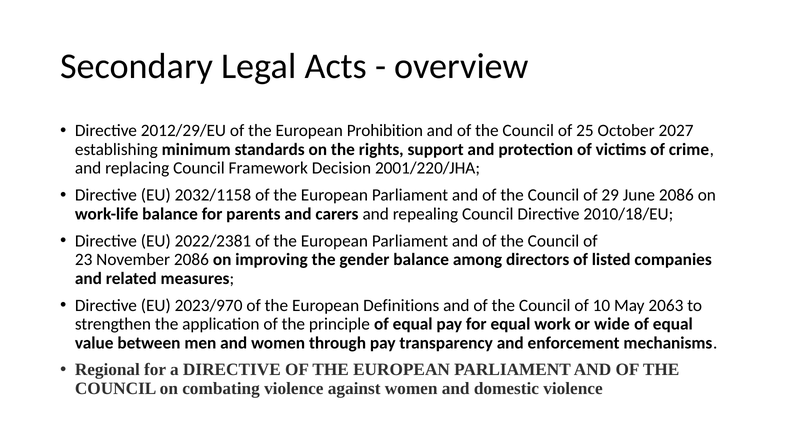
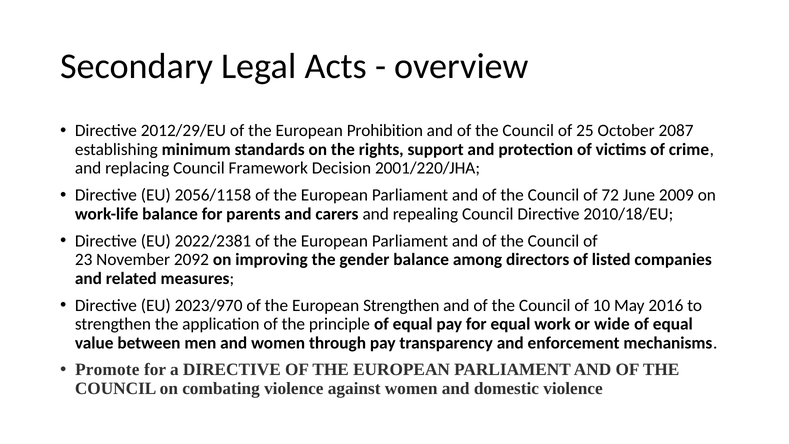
2027: 2027 -> 2087 (676, 131)
2032/1158: 2032/1158 -> 2056/1158 (213, 195)
29: 29 -> 72 (610, 195)
June 2086: 2086 -> 2009 (676, 195)
November 2086: 2086 -> 2092 (191, 260)
European Definitions: Definitions -> Strengthen (401, 305)
2063: 2063 -> 2016 (666, 305)
Regional: Regional -> Promote (107, 370)
